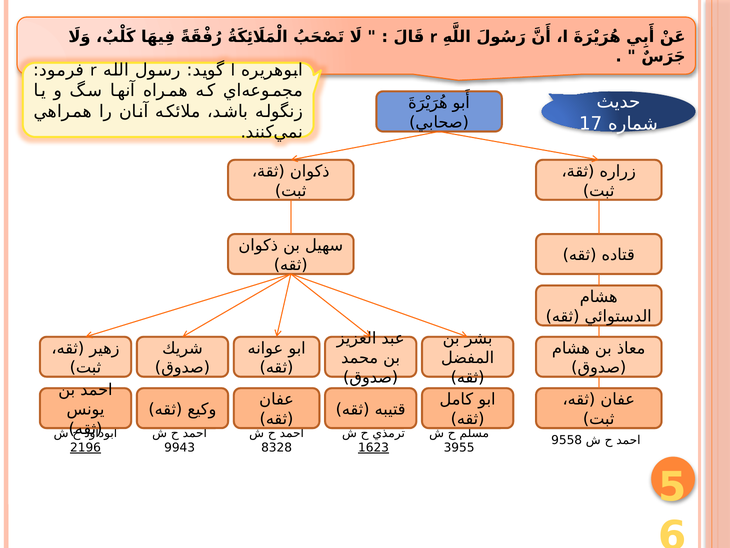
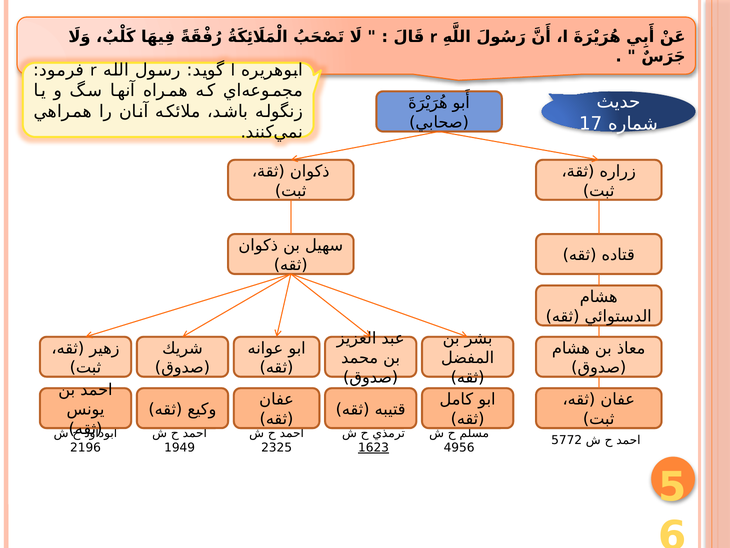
9558: 9558 -> 5772 (567, 440)
2196 underline: present -> none (86, 447)
9943: 9943 -> 1949 (180, 447)
8328: 8328 -> 2325 (277, 447)
3955: 3955 -> 4956 (459, 447)
